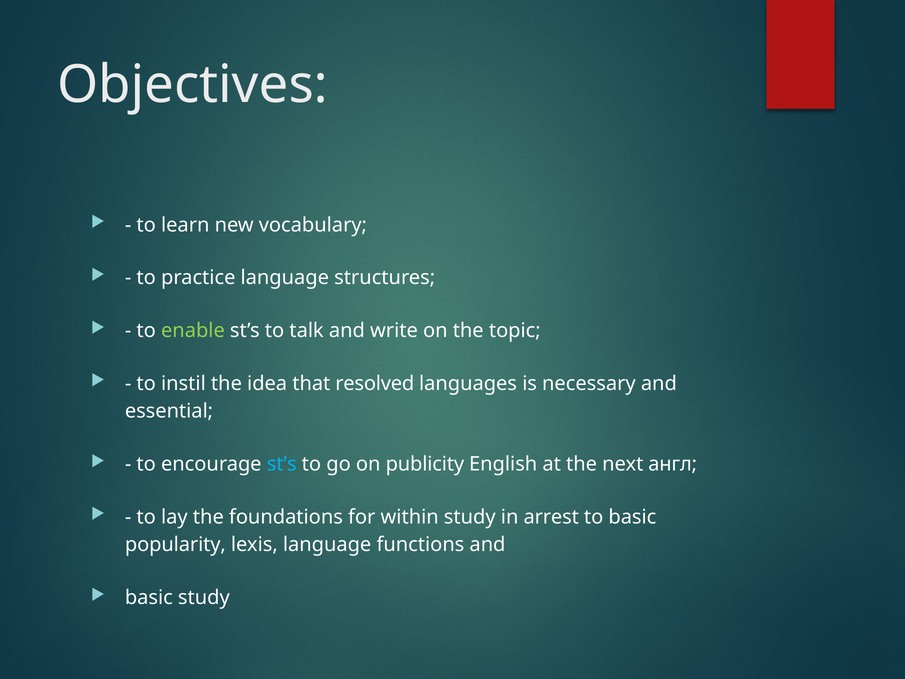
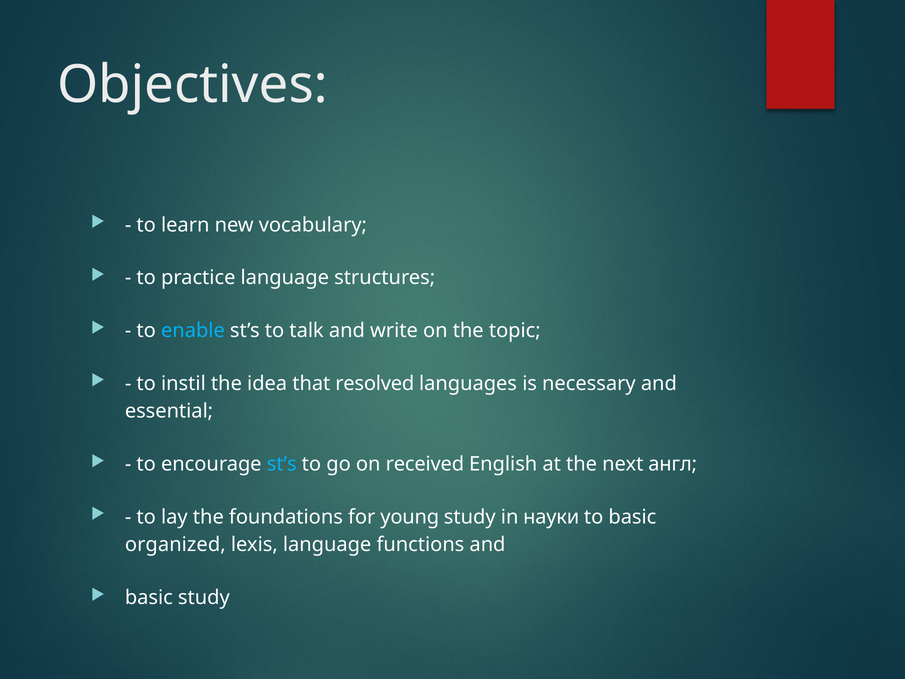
enable colour: light green -> light blue (193, 331)
publicity: publicity -> received (425, 464)
within: within -> young (410, 517)
arrest: arrest -> науки (551, 517)
popularity: popularity -> organized (175, 545)
